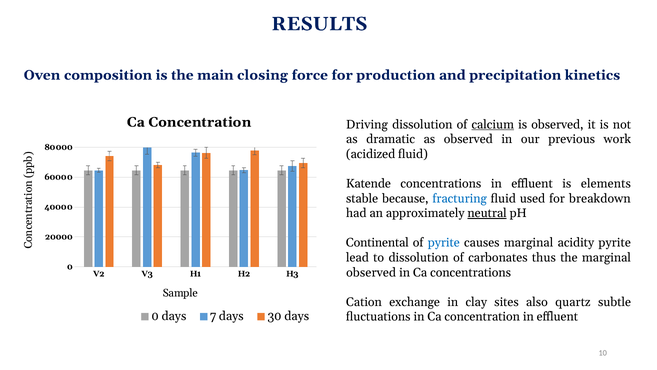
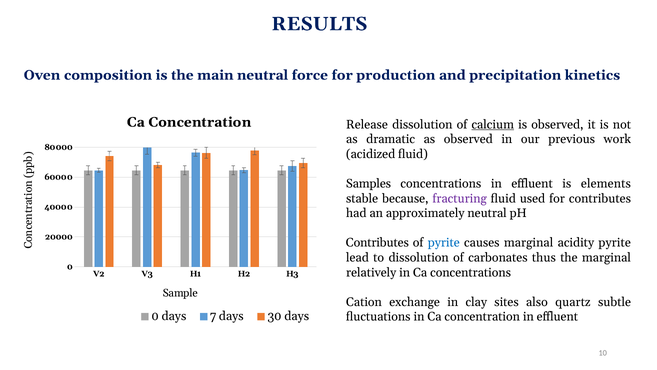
main closing: closing -> neutral (263, 75)
Driving: Driving -> Release (367, 124)
Katende: Katende -> Samples (369, 183)
fracturing colour: blue -> purple (460, 198)
for breakdown: breakdown -> contributes (600, 198)
neutral underline: present -> none (487, 213)
Continental: Continental -> Contributes (377, 243)
observed: observed -> relatively (371, 272)
